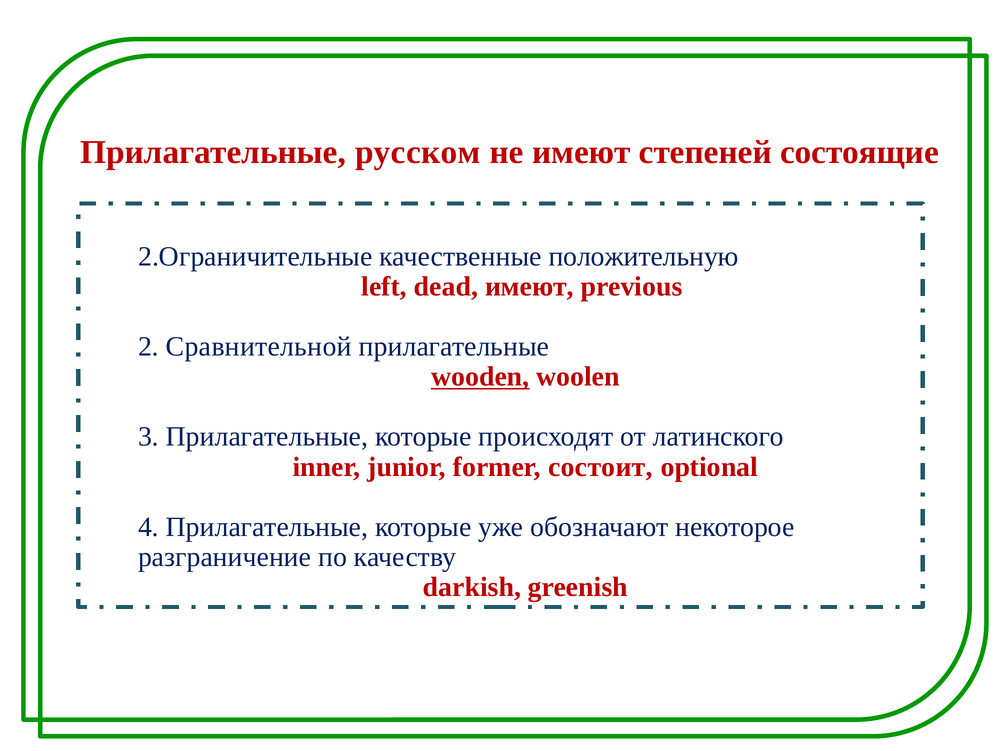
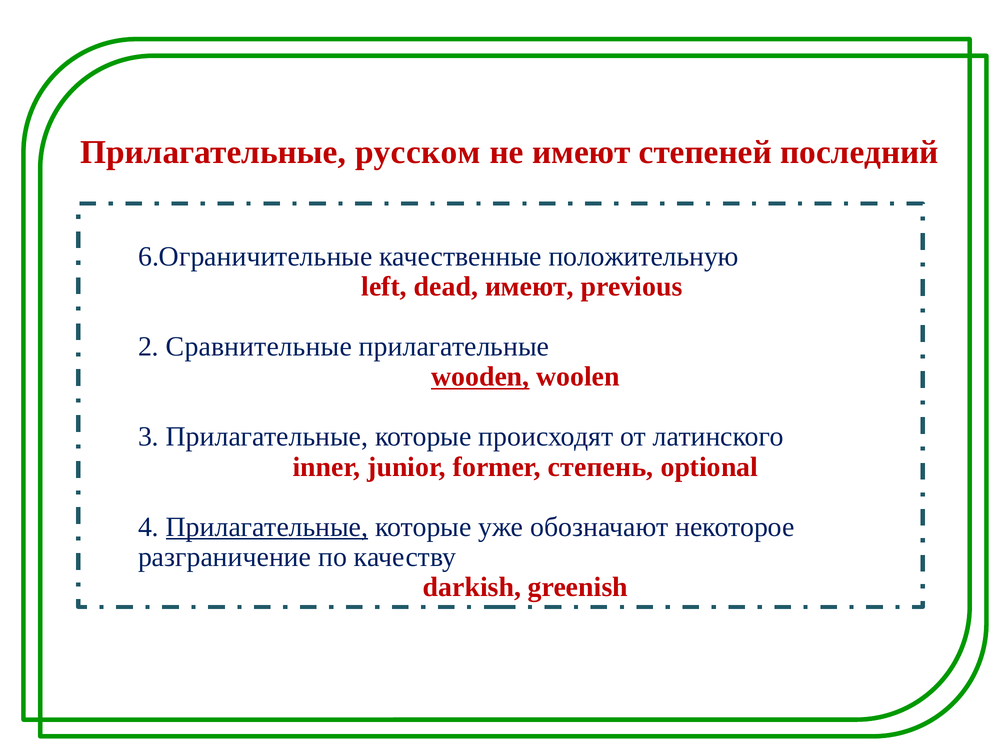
состоящие: состоящие -> последний (859, 152)
2.Ограничительные: 2.Ограничительные -> 6.Ограничительные (255, 256)
Сравнительной: Сравнительной -> Сравнительные (259, 347)
состоит: состоит -> степень (601, 467)
Прилагательные underline: none -> present (267, 527)
